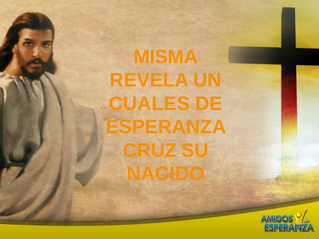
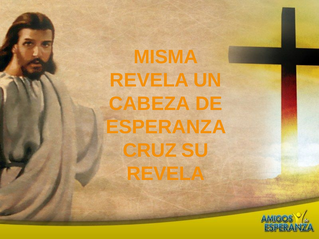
CUALES: CUALES -> CABEZA (149, 104)
NACIDO: NACIDO -> REVELA (166, 174)
